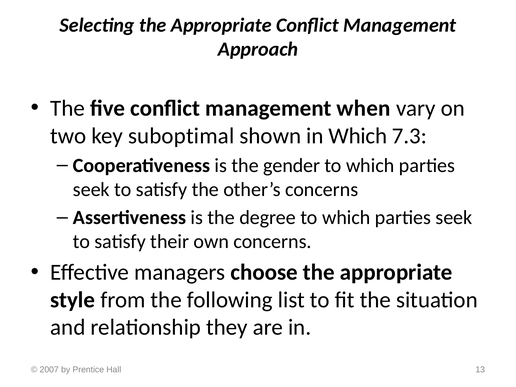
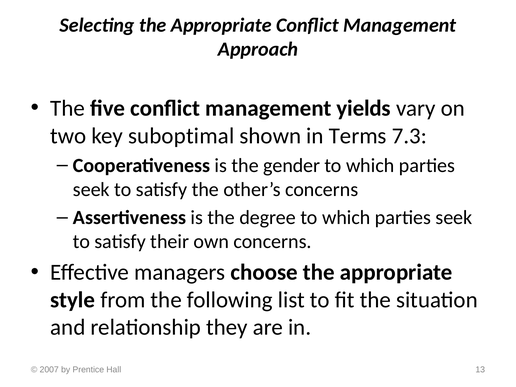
when: when -> yields (364, 108)
in Which: Which -> Terms (358, 136)
